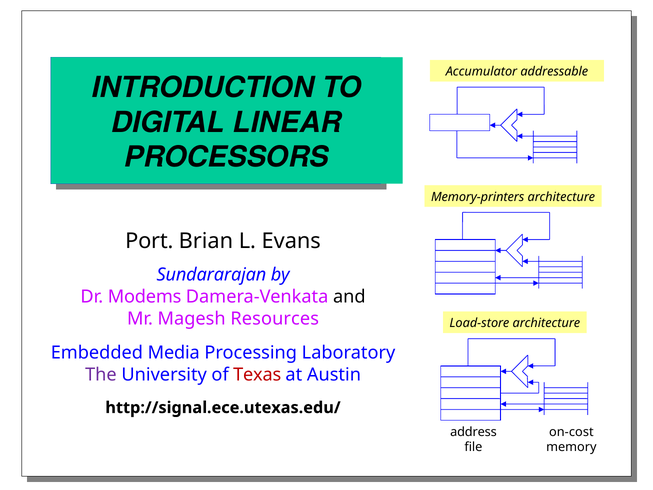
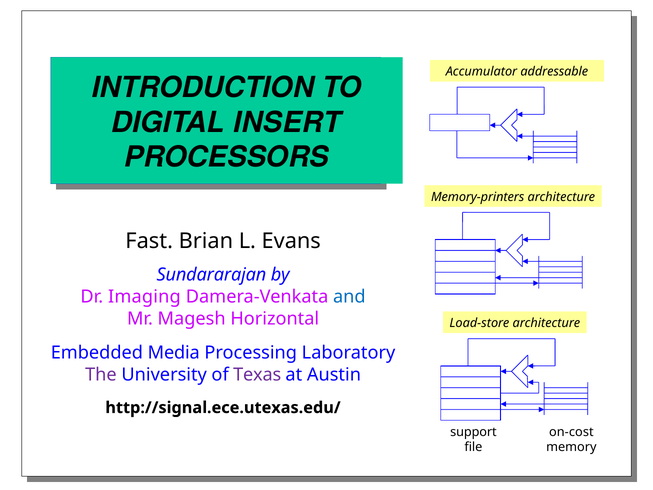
LINEAR: LINEAR -> INSERT (287, 122)
Port: Port -> Fast (149, 241)
Modems: Modems -> Imaging (144, 297)
and colour: black -> blue (349, 297)
Resources: Resources -> Horizontal (275, 318)
Texas colour: red -> purple (257, 375)
address: address -> support (473, 432)
